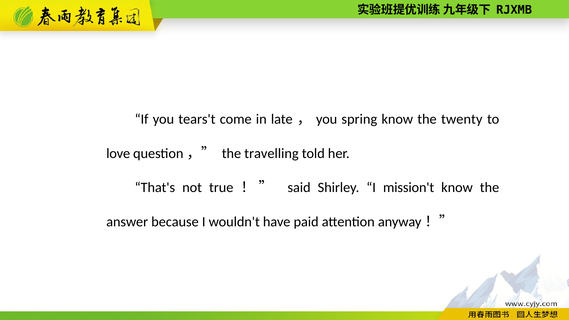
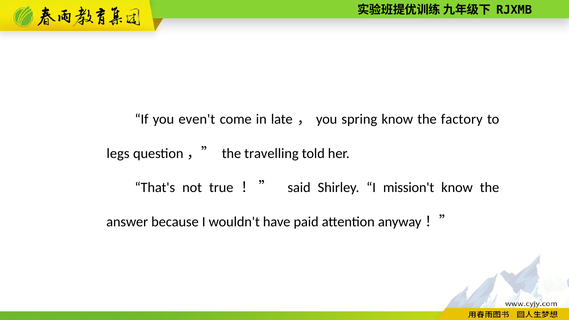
tears't: tears't -> even't (197, 119)
twenty: twenty -> factory (462, 119)
love: love -> legs (118, 153)
